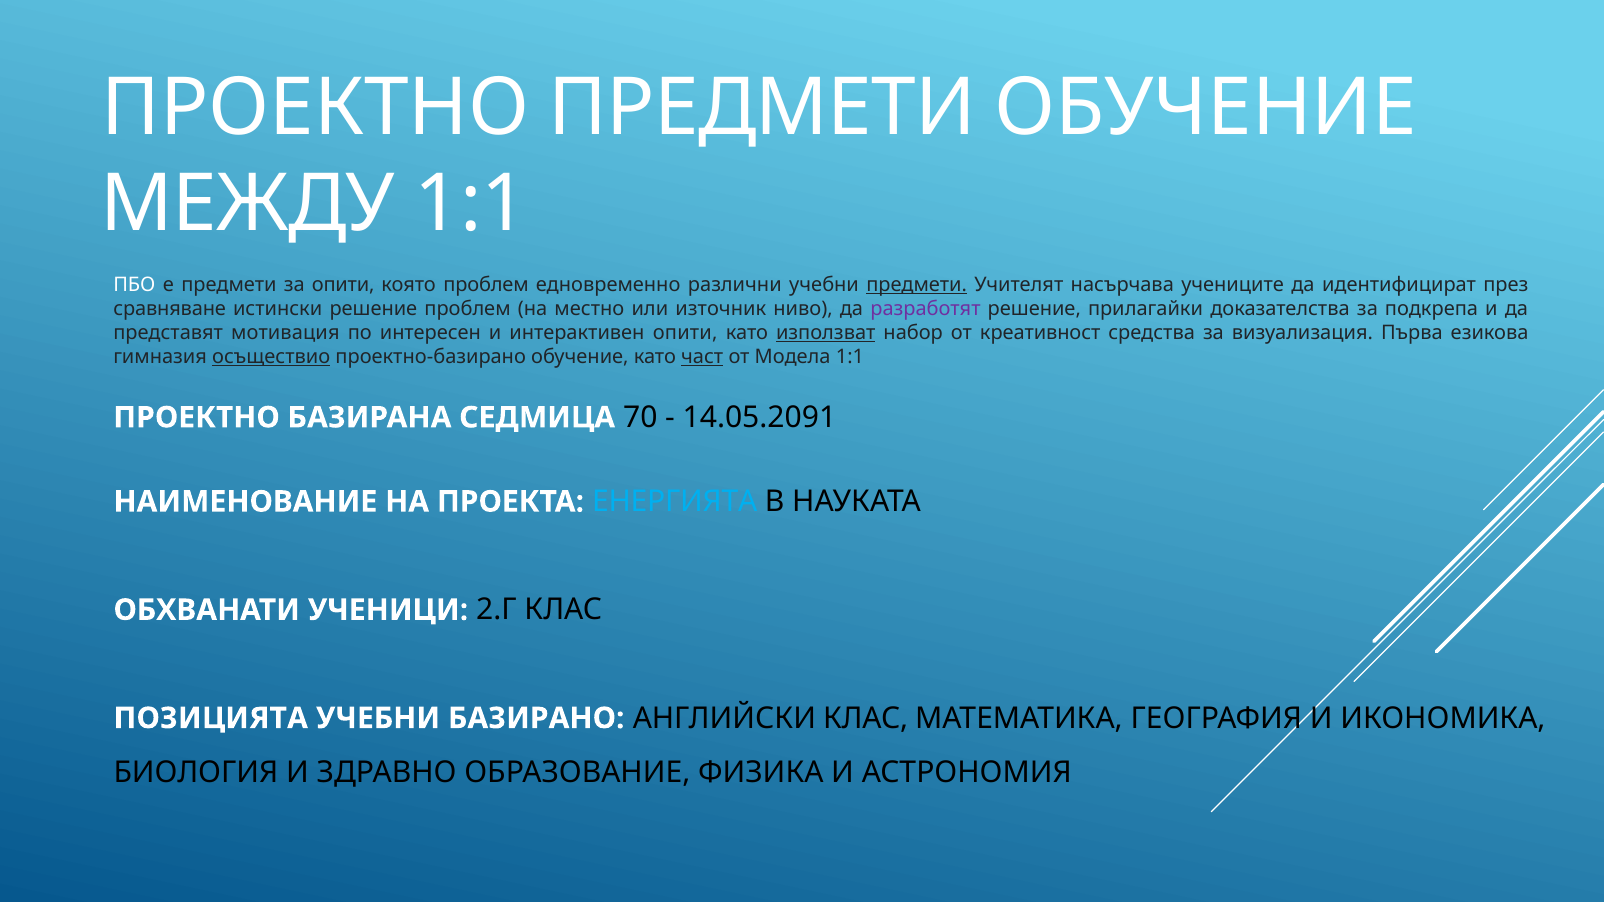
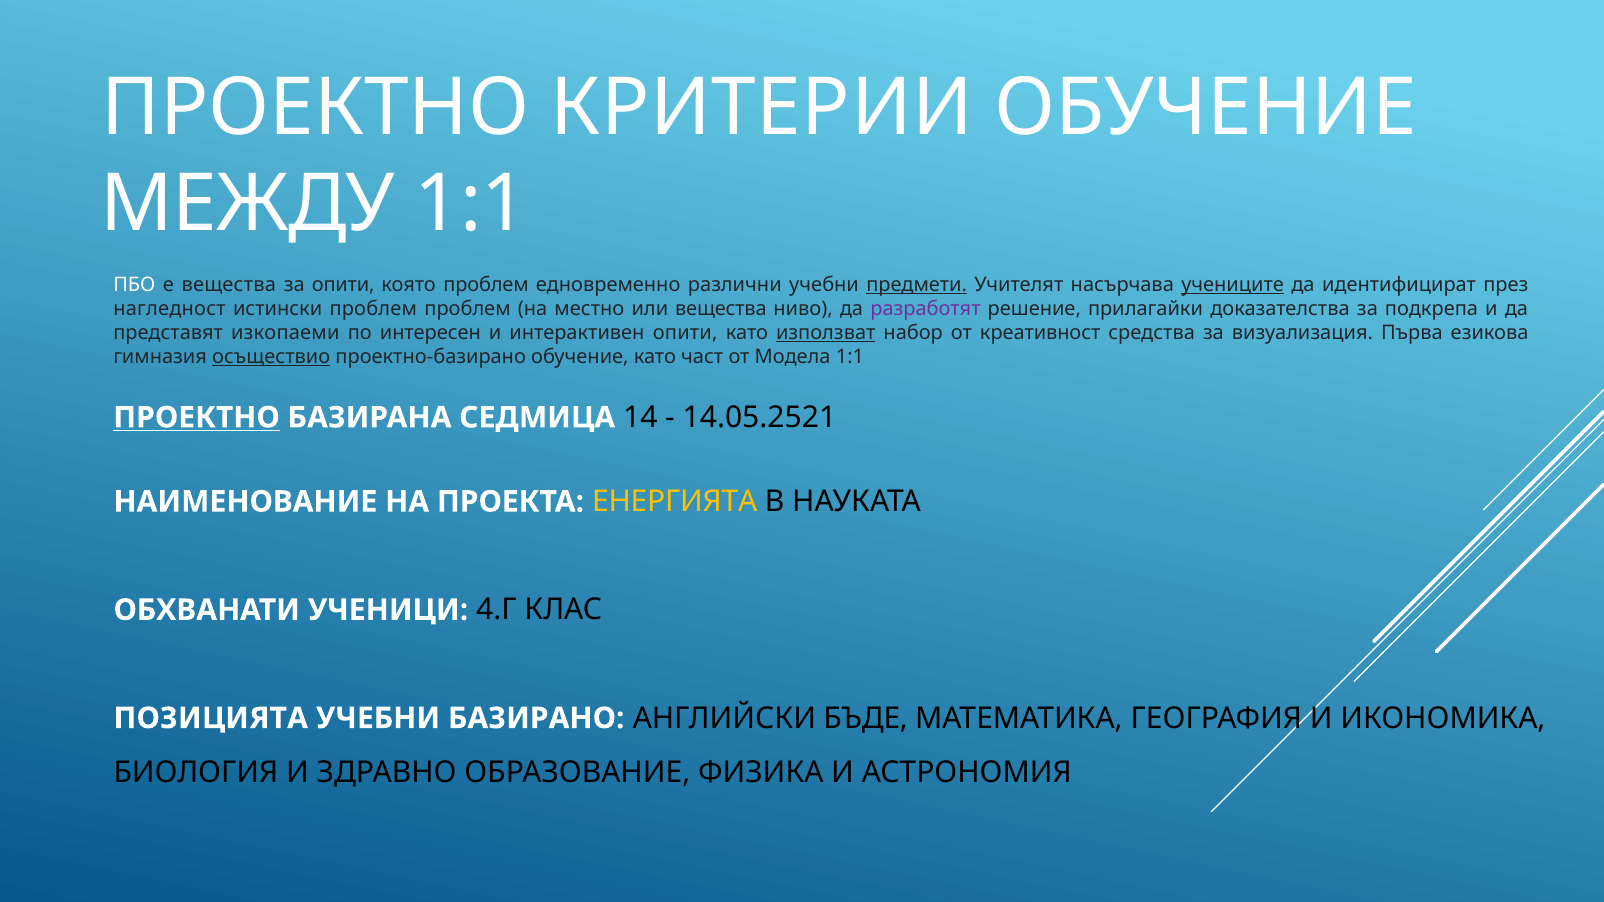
ПРОЕКТНО ПРЕДМЕТИ: ПРЕДМЕТИ -> КРИТЕРИИ (762, 108)
е предмети: предмети -> вещества (229, 285)
учениците underline: none -> present (1233, 285)
сравняване: сравняване -> нагледност (169, 309)
истински решение: решение -> проблем (373, 309)
или източник: източник -> вещества (721, 309)
мотивация: мотивация -> изкопаеми (285, 333)
част underline: present -> none (702, 357)
ПРОЕКТНО underline: none -> present (197, 418)
70: 70 -> 14 (640, 418)
14.05.2091: 14.05.2091 -> 14.05.2521 (759, 418)
ЕНЕРГИЯТА colour: light blue -> yellow (675, 502)
2.Г: 2.Г -> 4.Г (496, 610)
АНГЛИЙСКИ КЛАС: КЛАС -> БЪДЕ (866, 718)
